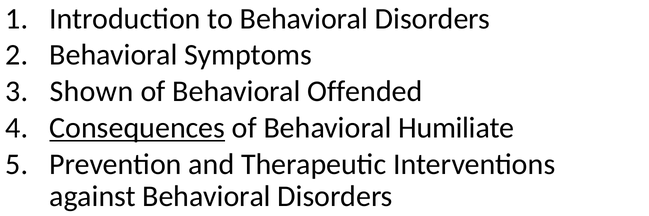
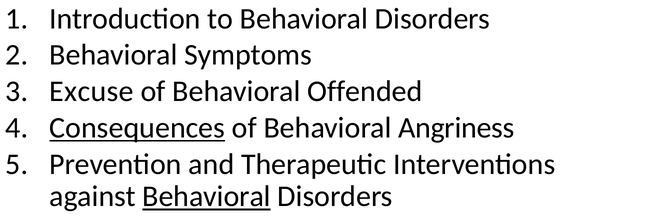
Shown: Shown -> Excuse (91, 92)
Humiliate: Humiliate -> Angriness (456, 128)
Behavioral underline: none -> present (207, 197)
